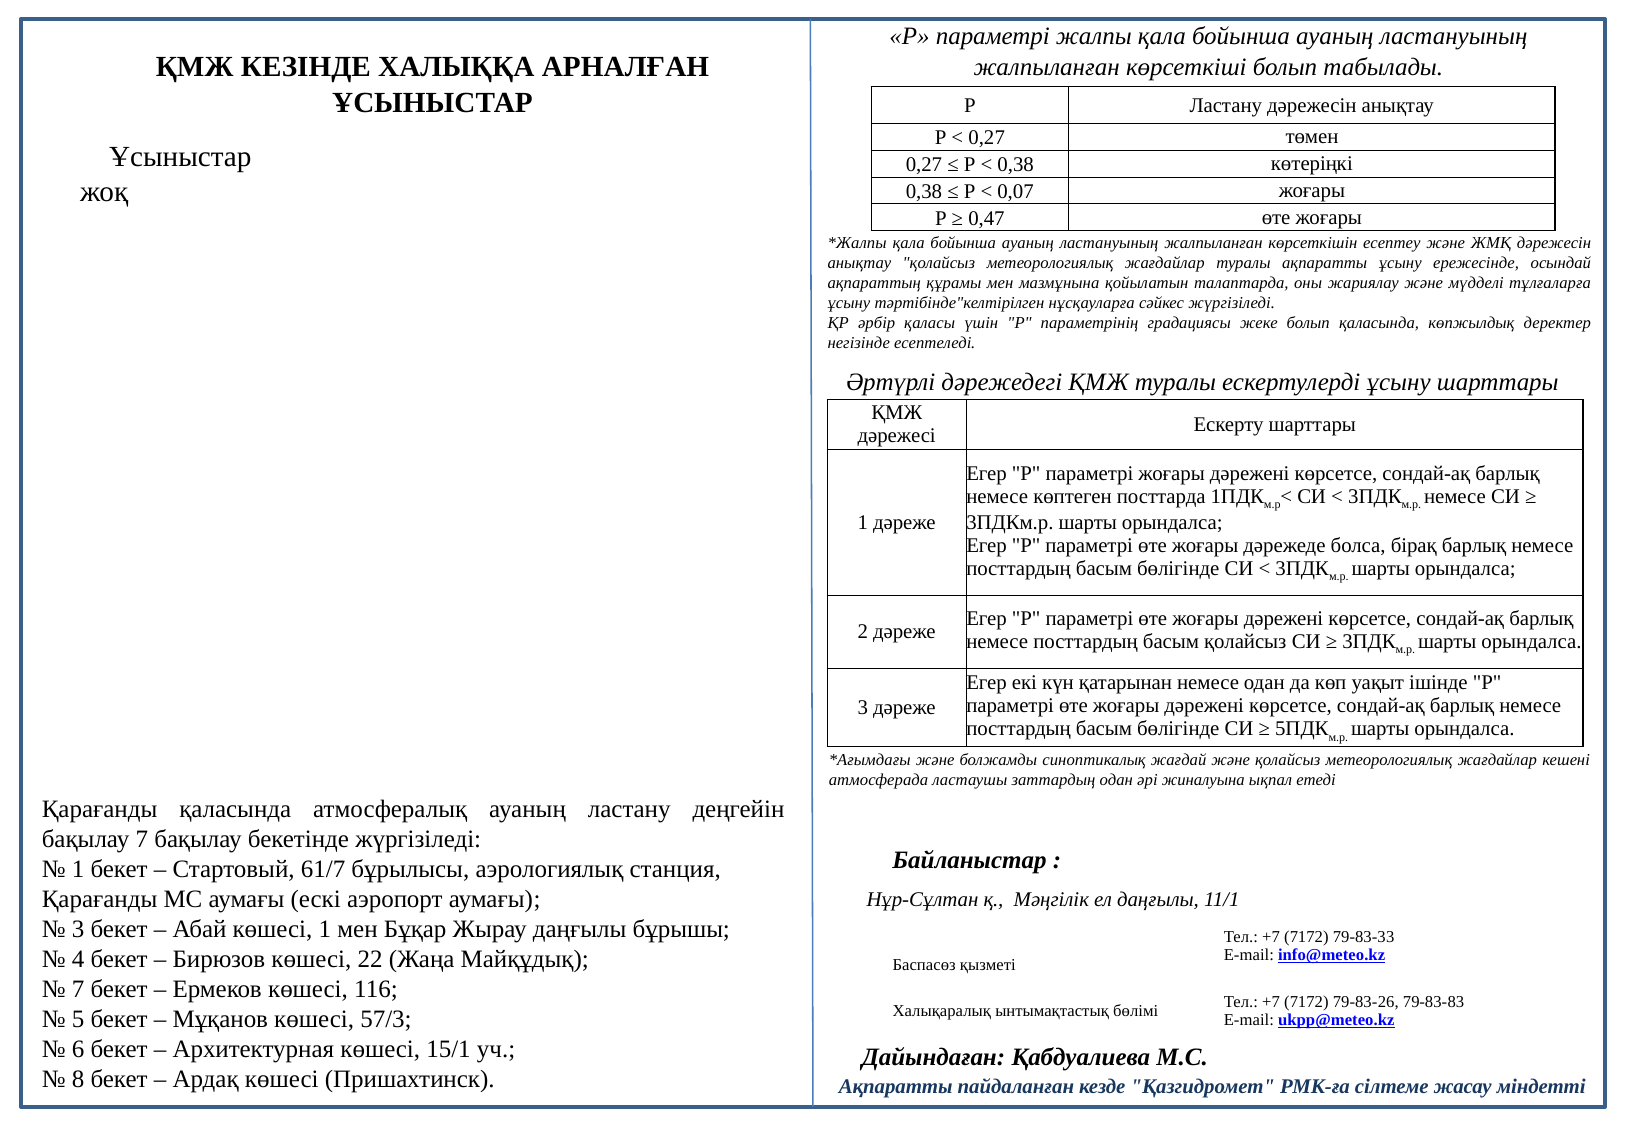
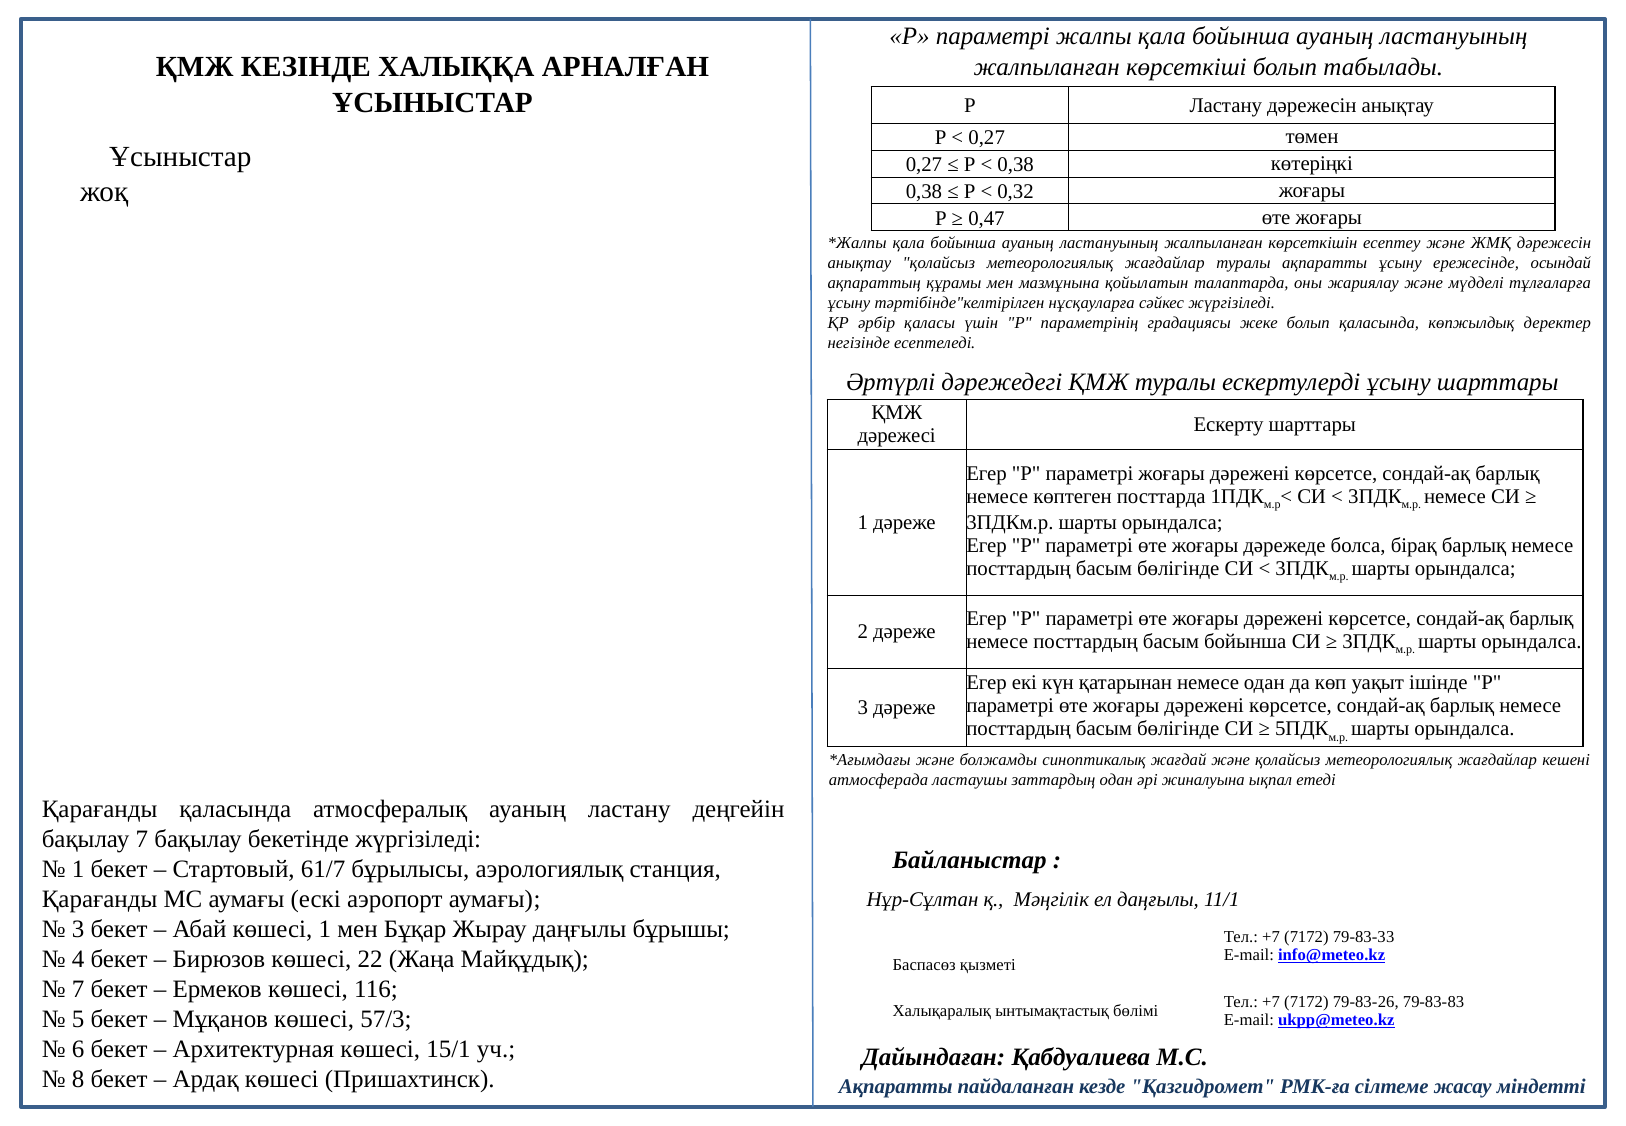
0,07: 0,07 -> 0,32 (1016, 191)
басым қолайсыз: қолайсыз -> бойынша (1245, 641)
